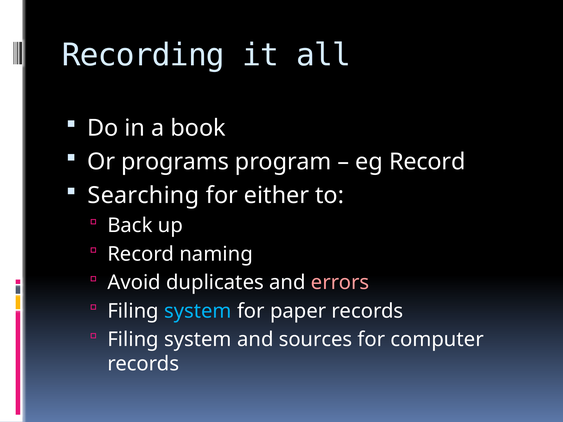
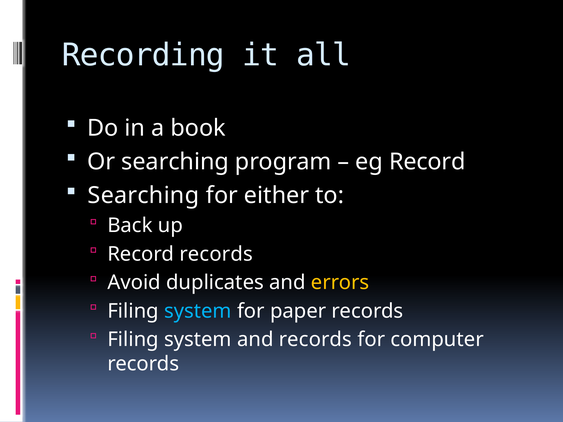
Or programs: programs -> searching (175, 162)
Record naming: naming -> records (216, 254)
errors colour: pink -> yellow (340, 283)
and sources: sources -> records (315, 340)
